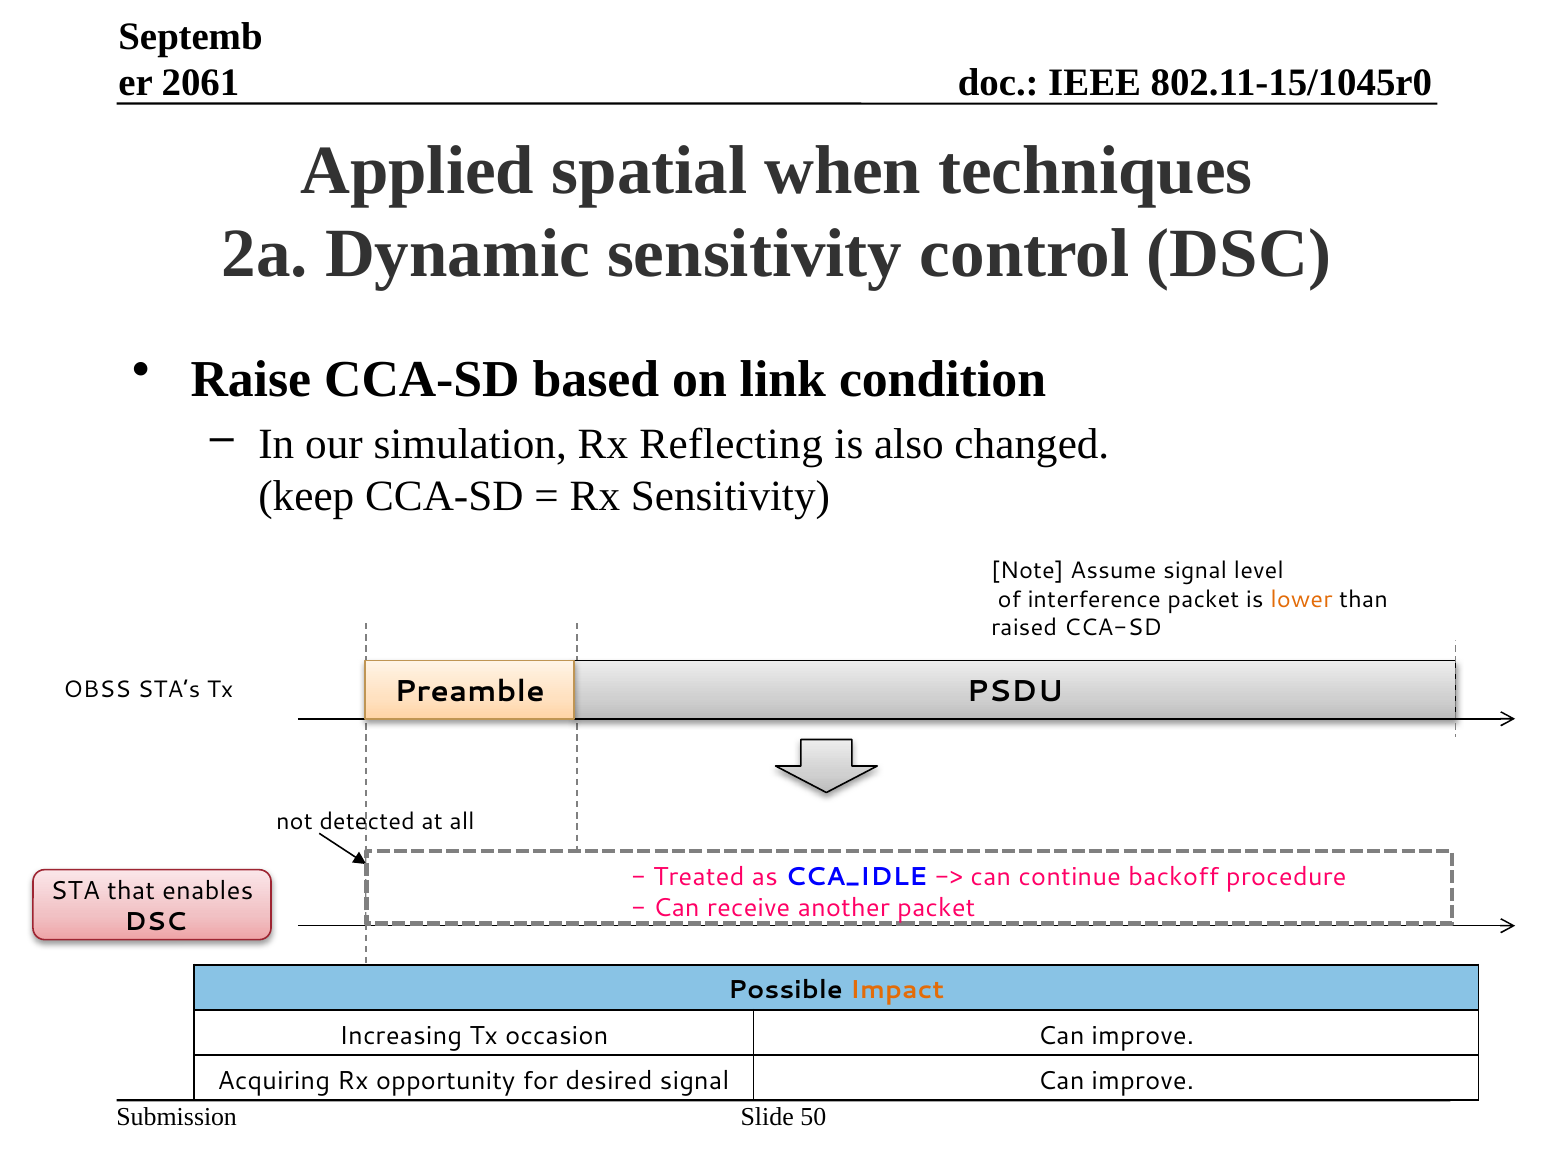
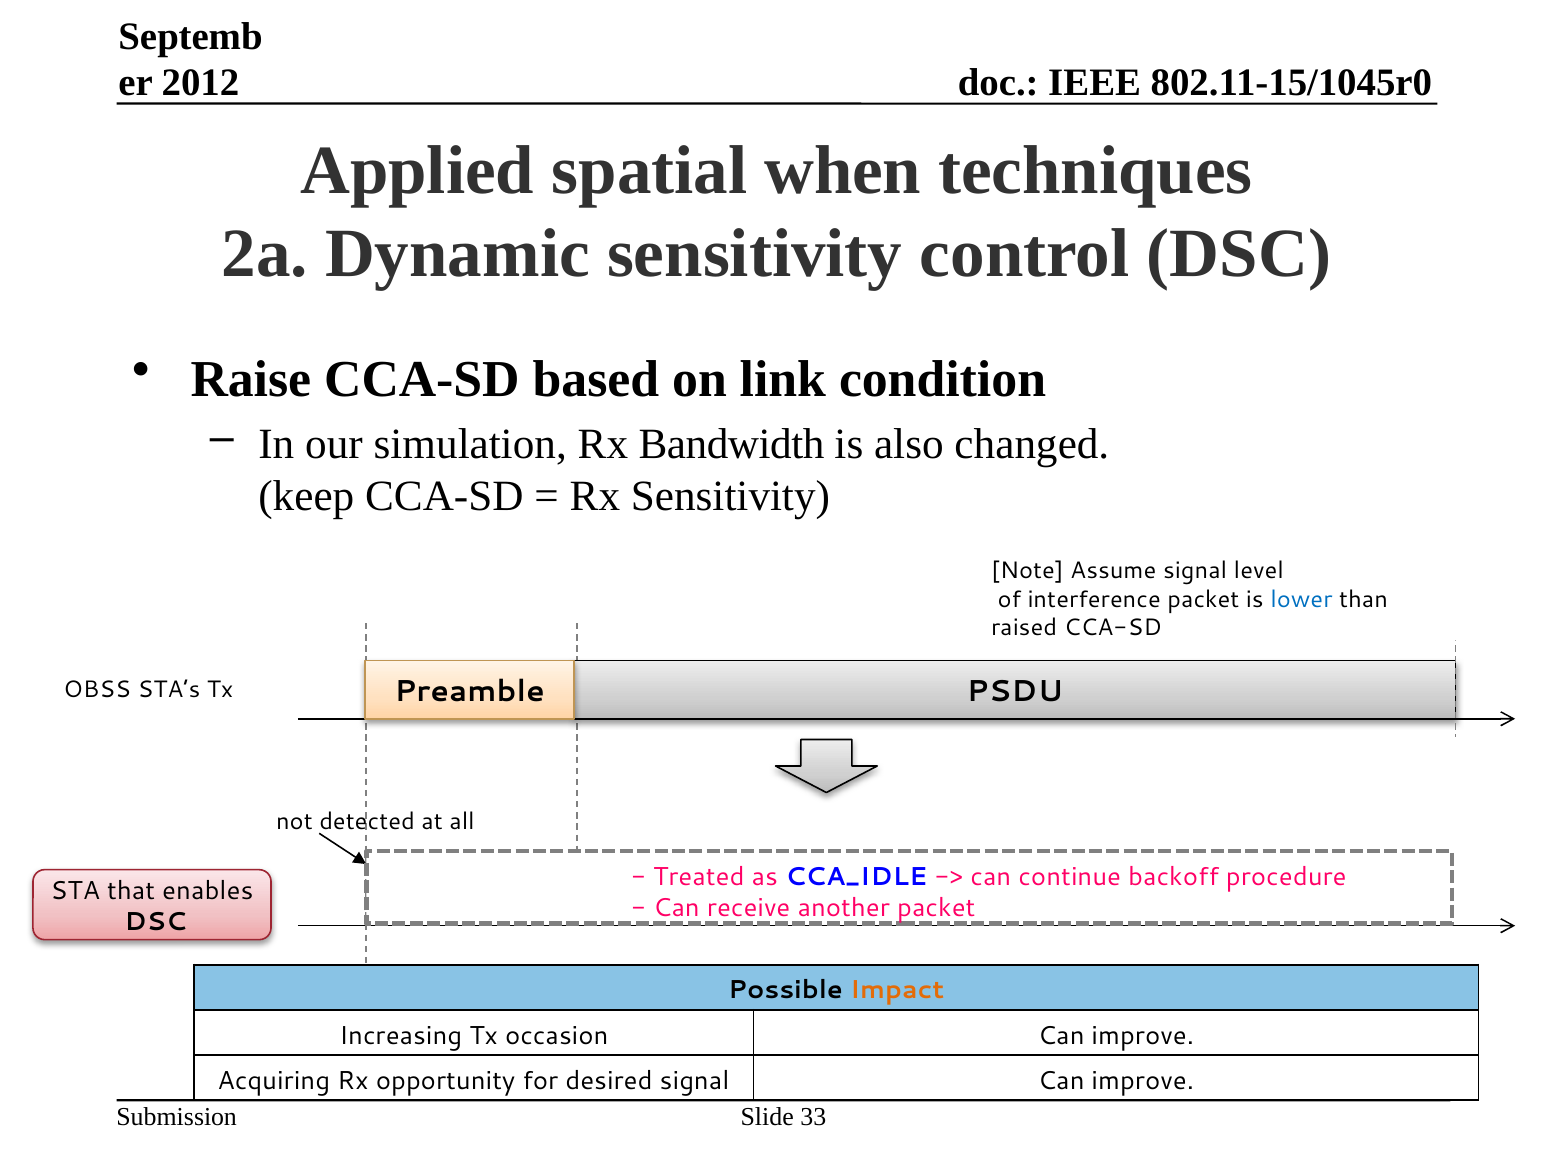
2061: 2061 -> 2012 (201, 83)
Reflecting: Reflecting -> Bandwidth (732, 444)
lower colour: orange -> blue (1301, 600)
50: 50 -> 33 (813, 1118)
